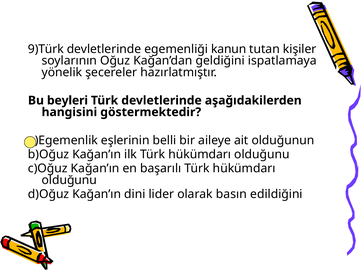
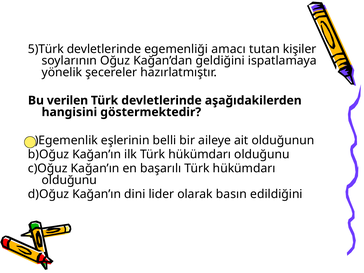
9)Türk: 9)Türk -> 5)Türk (46, 49)
kanun: kanun -> amacı (229, 49)
beyleri: beyleri -> verilen (67, 100)
